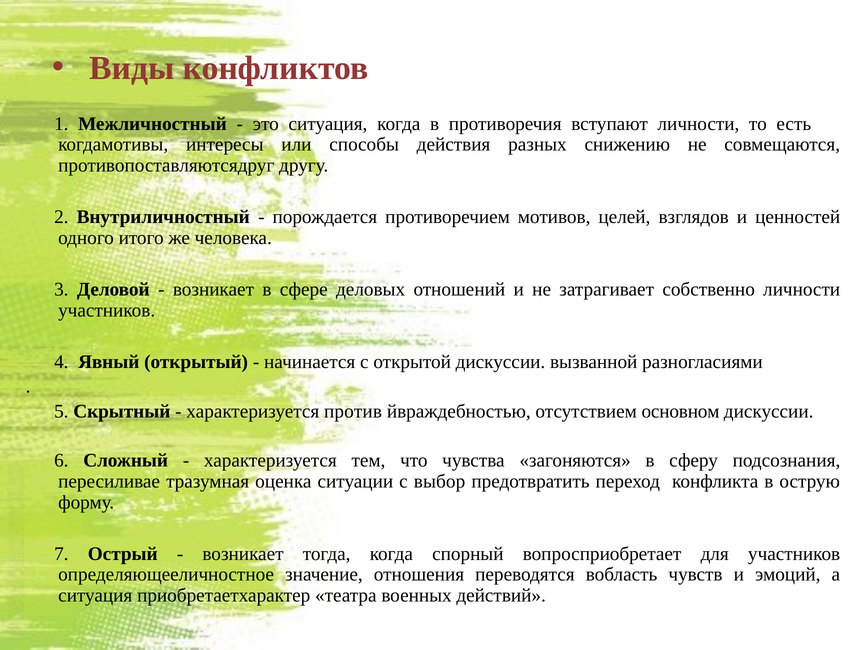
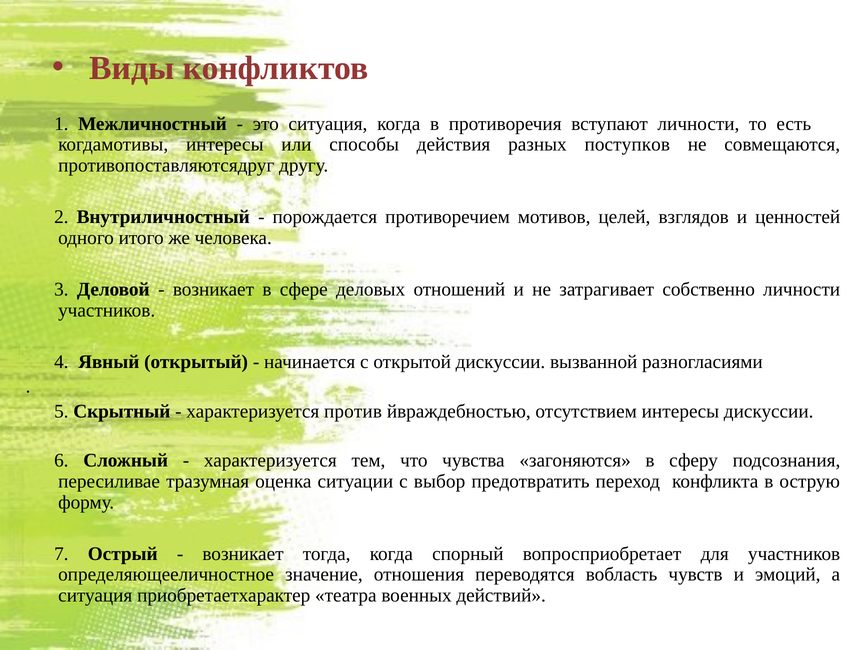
снижению: снижению -> поступков (627, 145)
отсутствием основном: основном -> интересы (680, 411)
